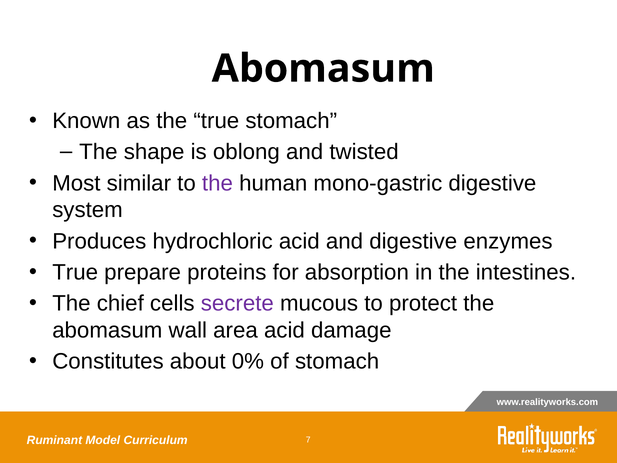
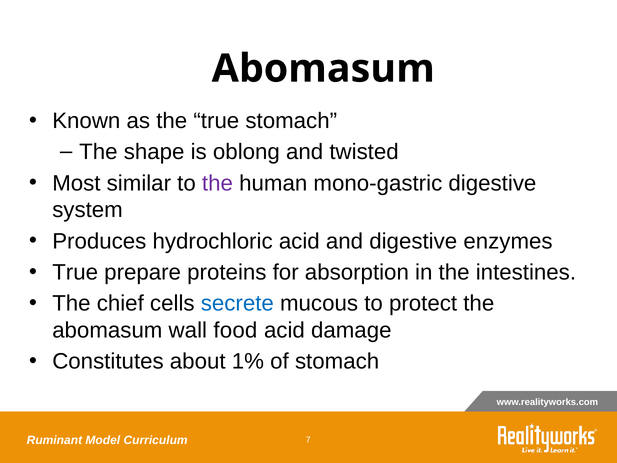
secrete colour: purple -> blue (237, 303)
area: area -> food (235, 330)
0%: 0% -> 1% (248, 361)
